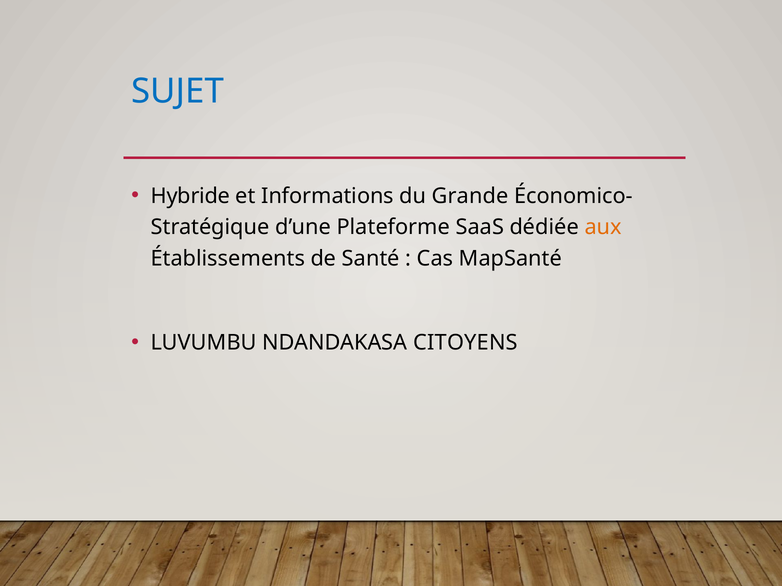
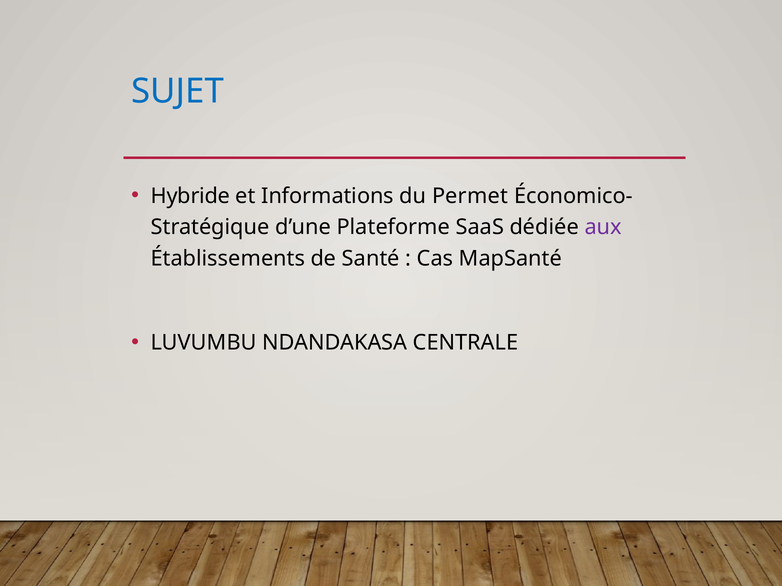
Grande: Grande -> Permet (470, 196)
aux colour: orange -> purple (603, 227)
CITOYENS: CITOYENS -> CENTRALE (466, 343)
